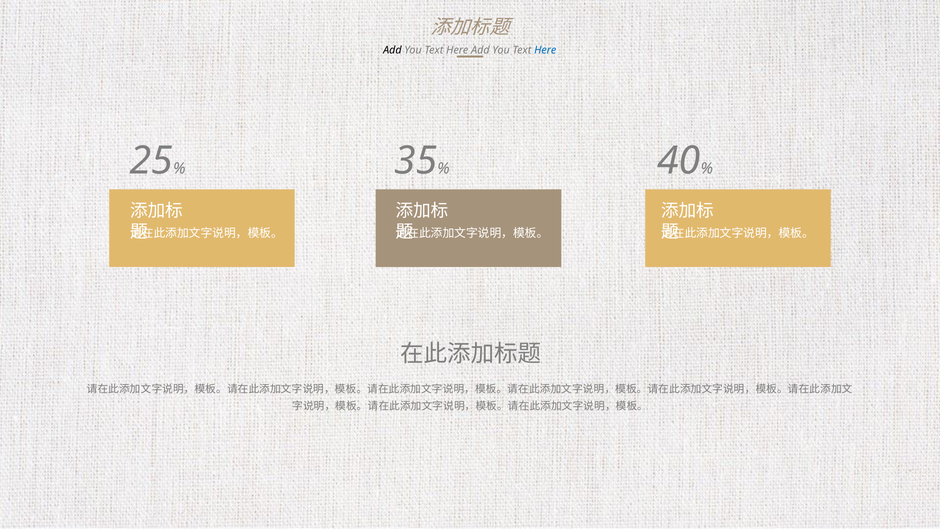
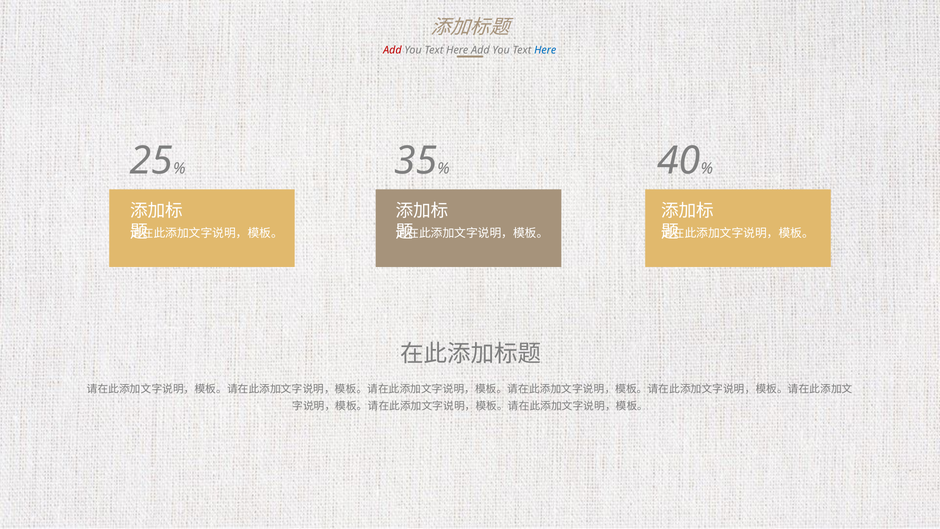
Add colour: black -> red (392, 50)
